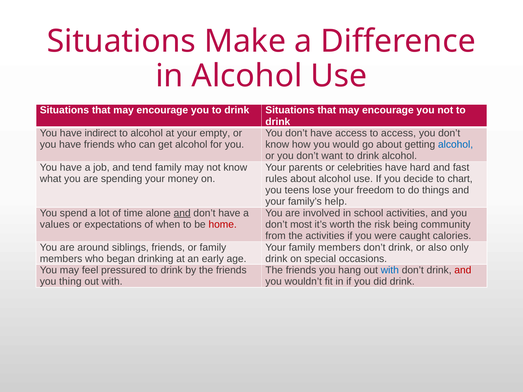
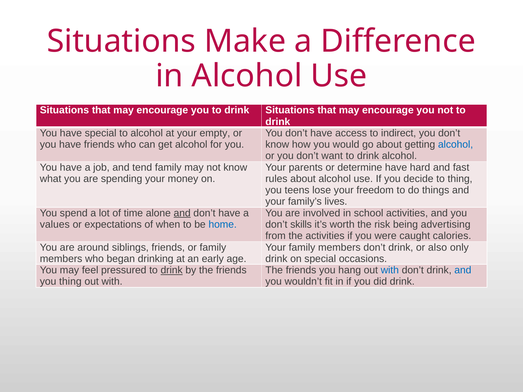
have indirect: indirect -> special (101, 133)
to access: access -> indirect (399, 133)
celebrities: celebrities -> determine (360, 167)
to chart: chart -> thing (460, 179)
help: help -> lives (336, 202)
home colour: red -> blue (223, 225)
most: most -> skills (301, 225)
community: community -> advertising (446, 225)
drink underline: none -> present (172, 270)
and colour: red -> blue (463, 270)
